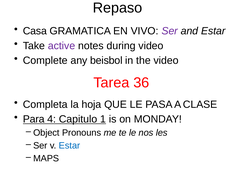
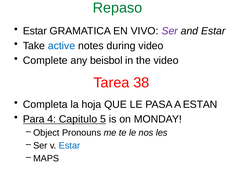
Repaso colour: black -> green (117, 8)
Casa: Casa -> Estar (35, 31)
active colour: purple -> blue (62, 46)
36: 36 -> 38 (141, 82)
CLASE: CLASE -> ESTAN (200, 104)
1: 1 -> 5 (103, 119)
